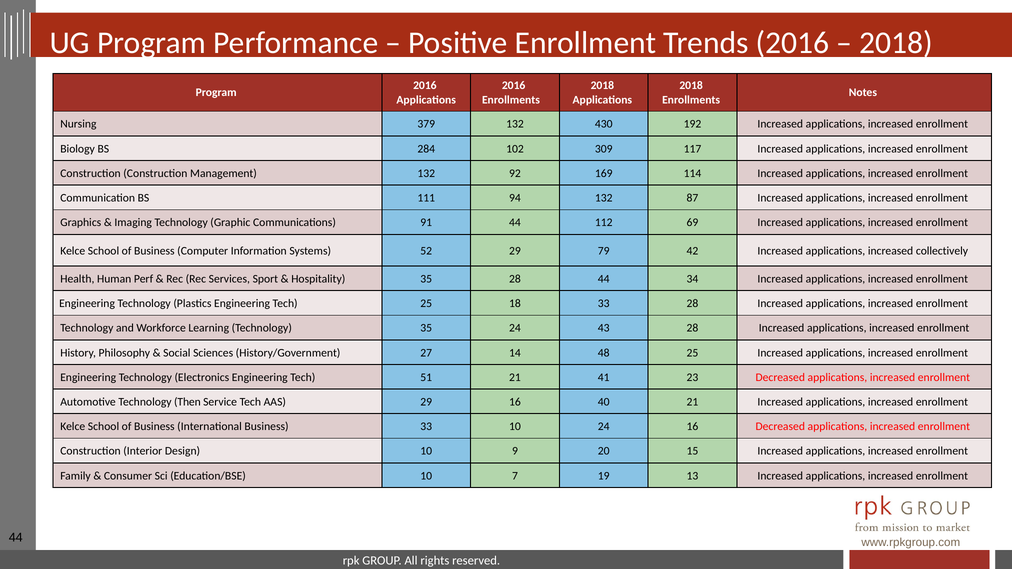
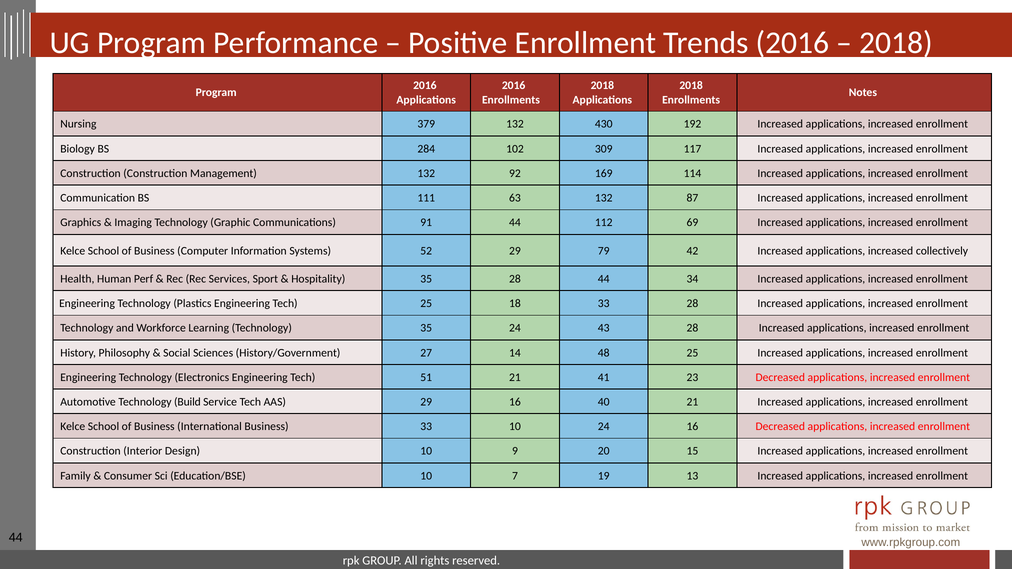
94: 94 -> 63 (515, 198)
Then: Then -> Build (187, 402)
